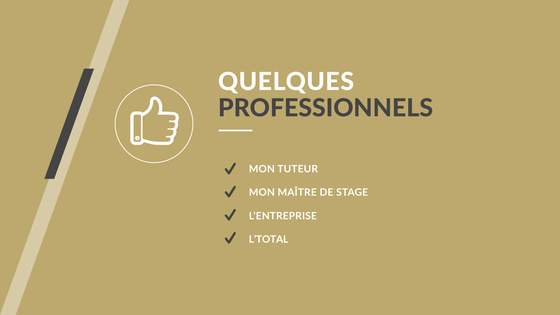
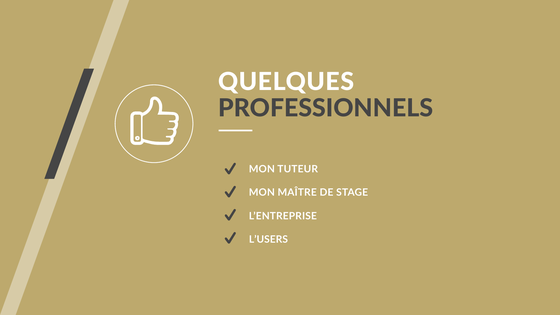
L’TOTAL: L’TOTAL -> L’USERS (268, 240)
